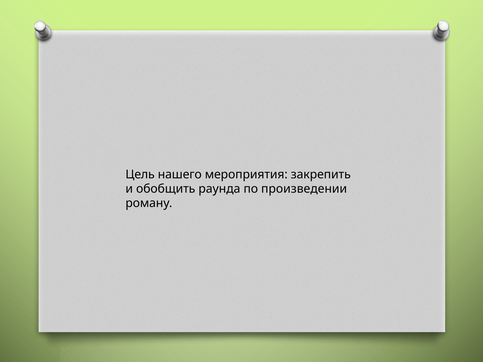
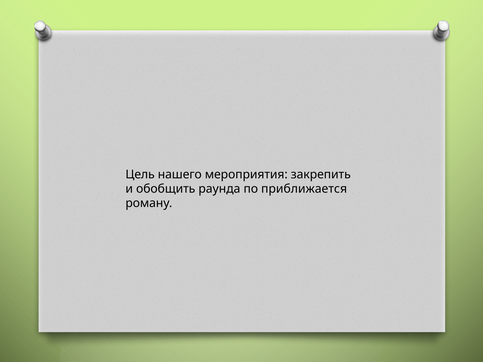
произведении: произведении -> приближается (304, 189)
